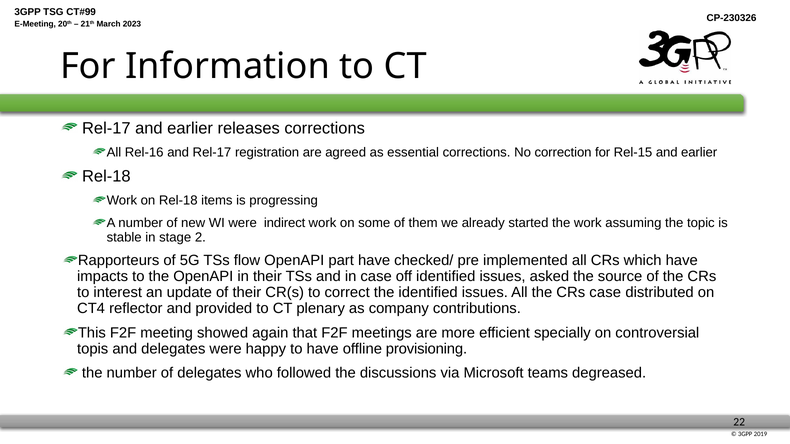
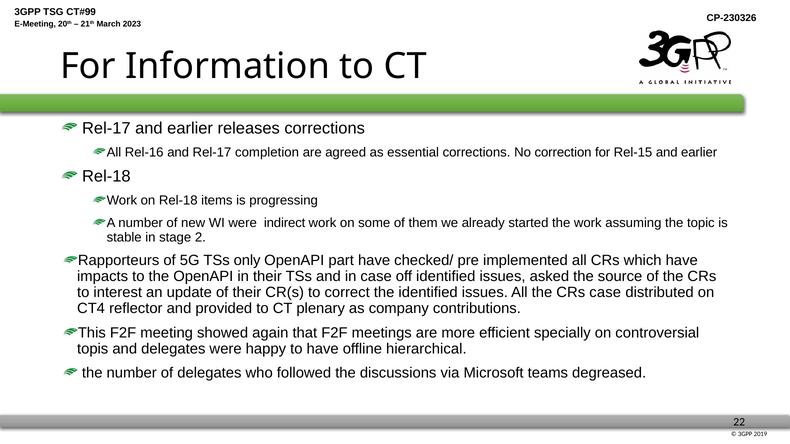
registration: registration -> completion (267, 152)
flow: flow -> only (247, 261)
provisioning: provisioning -> hierarchical (426, 349)
